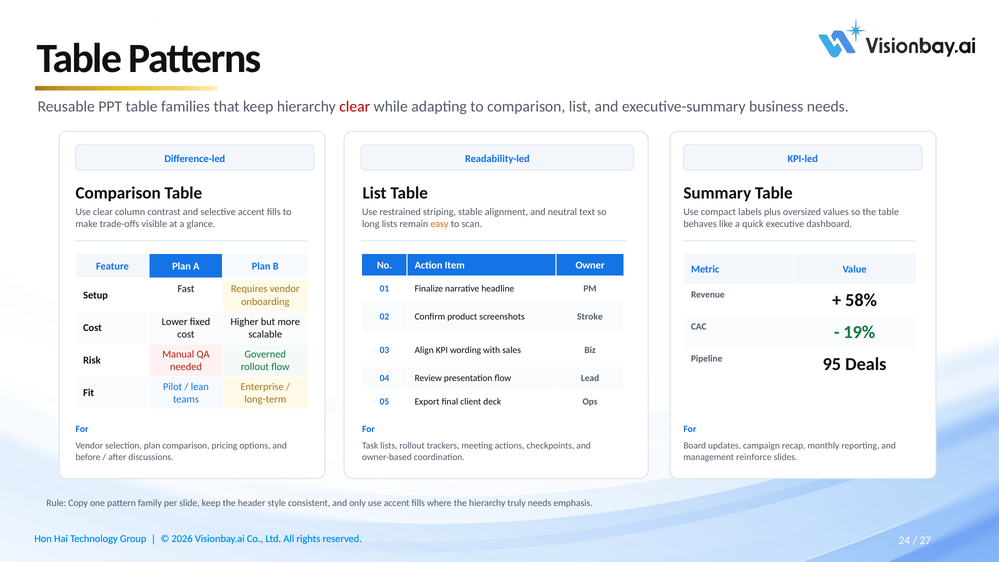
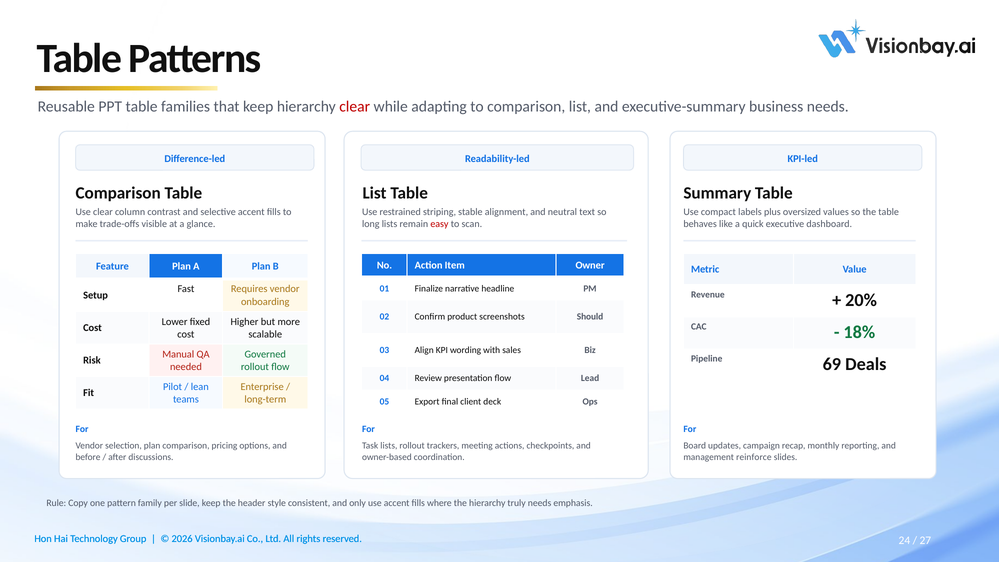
easy colour: orange -> red (439, 224)
58%: 58% -> 20% (861, 300)
Stroke: Stroke -> Should (590, 317)
19%: 19% -> 18% (859, 332)
95: 95 -> 69 (832, 364)
